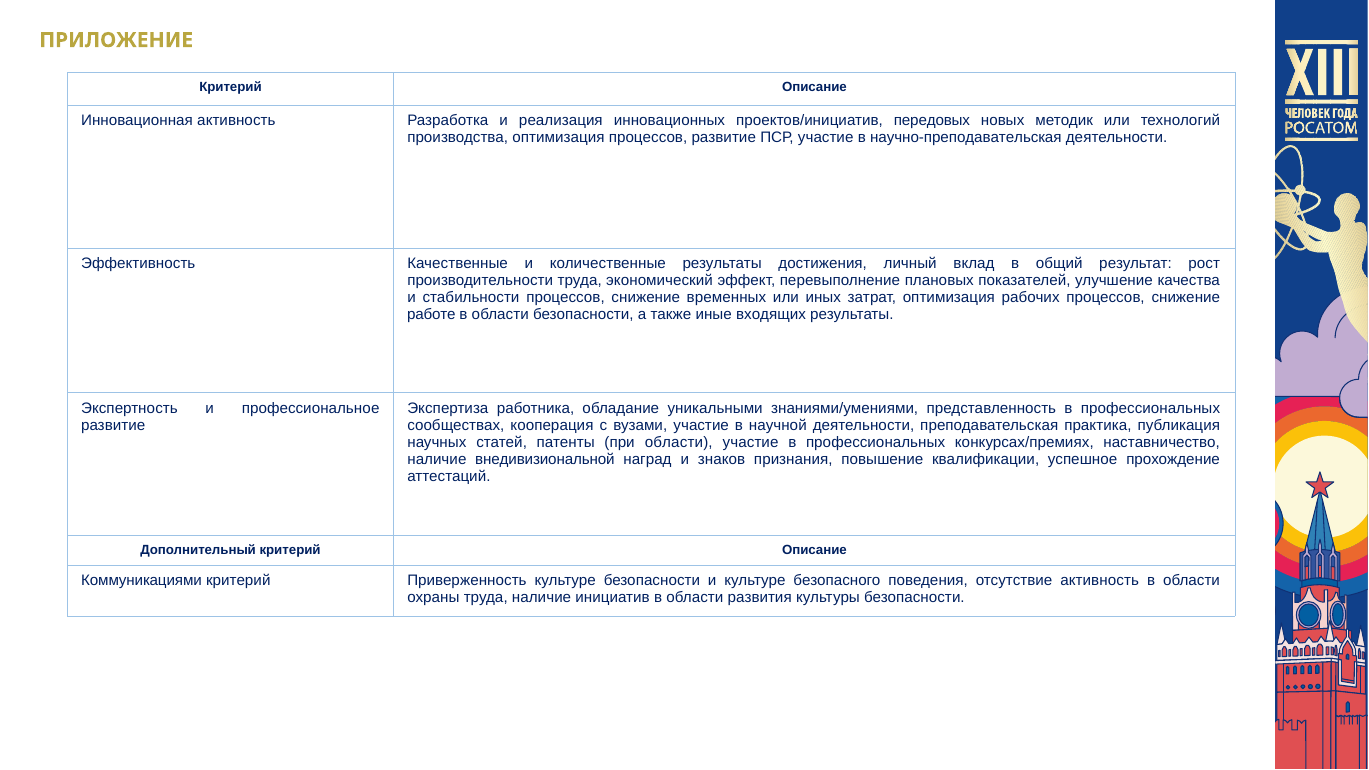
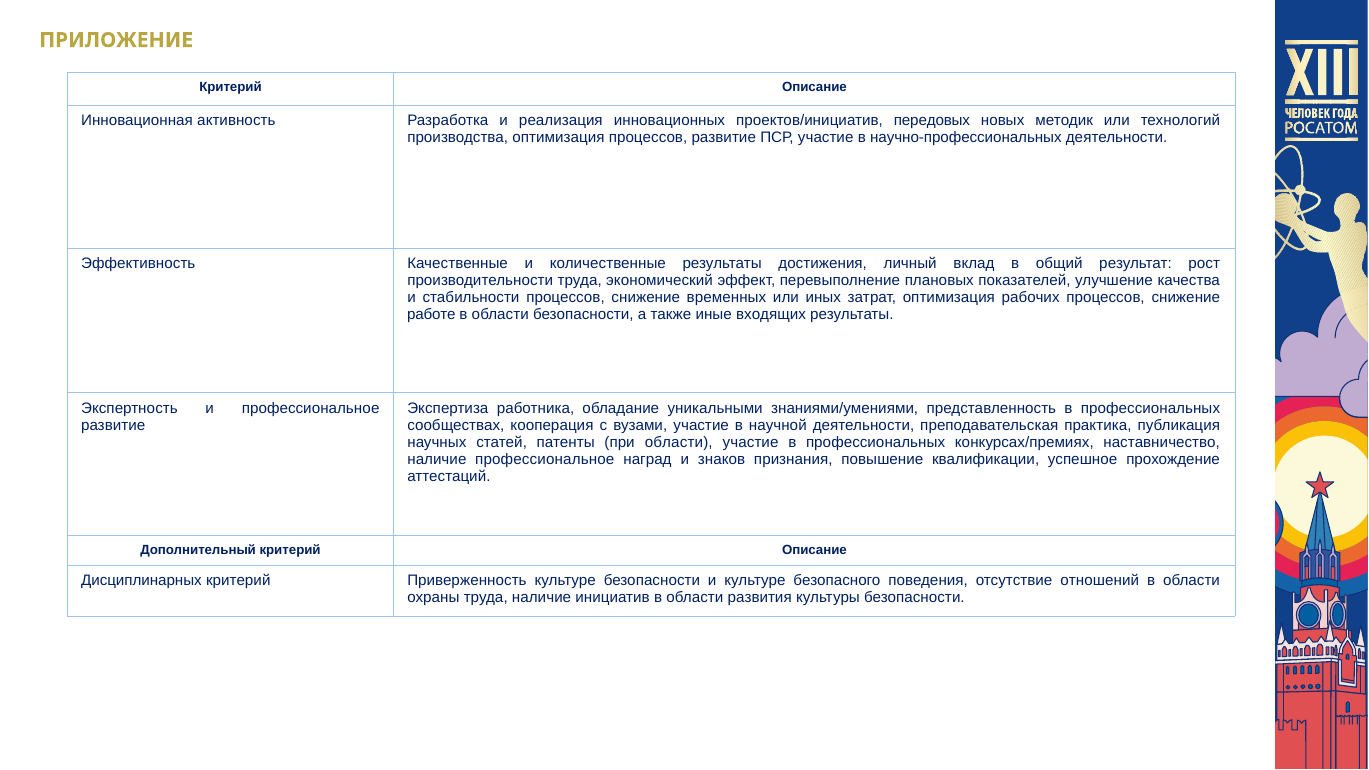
научно-преподавательская: научно-преподавательская -> научно-профессиональных (966, 138)
наличие внедивизиональной: внедивизиональной -> профессиональное (545, 460)
Коммуникациями: Коммуникациями -> Дисциплинарных (141, 581)
отсутствие активность: активность -> отношений (1100, 581)
